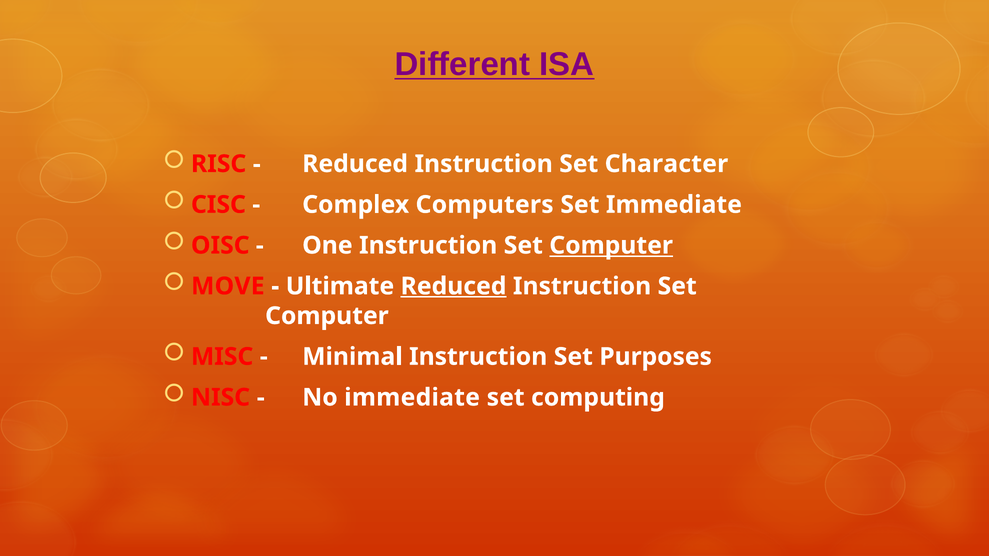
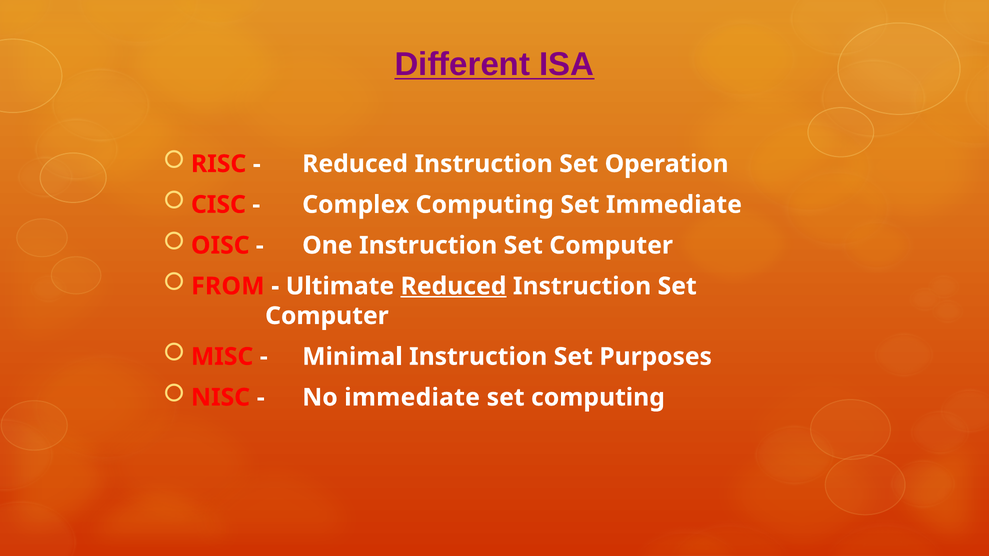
Character: Character -> Operation (667, 164)
Complex Computers: Computers -> Computing (485, 205)
Computer underline: present -> none (611, 246)
MOVE: MOVE -> FROM (228, 286)
